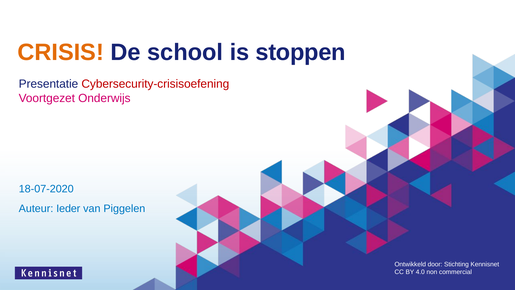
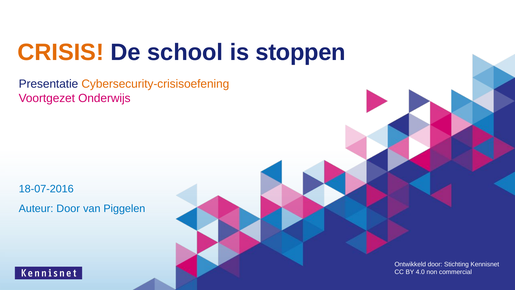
Cybersecurity-crisisoefening colour: red -> orange (155, 84)
18-07-2020: 18-07-2020 -> 18-07-2016 (46, 189)
Auteur Ieder: Ieder -> Door (68, 208)
